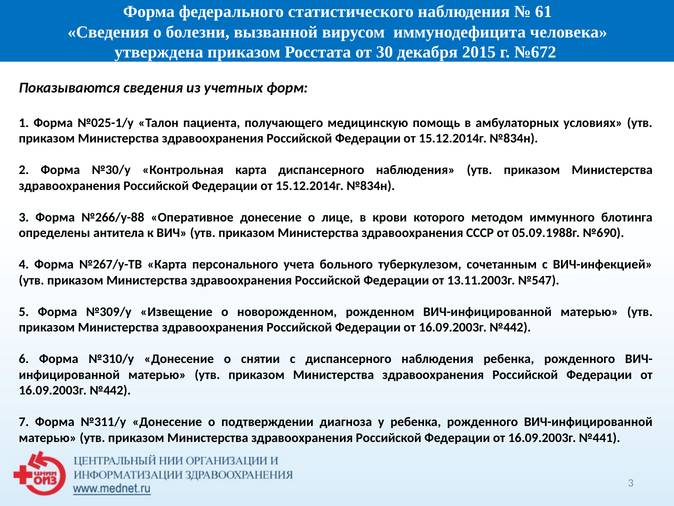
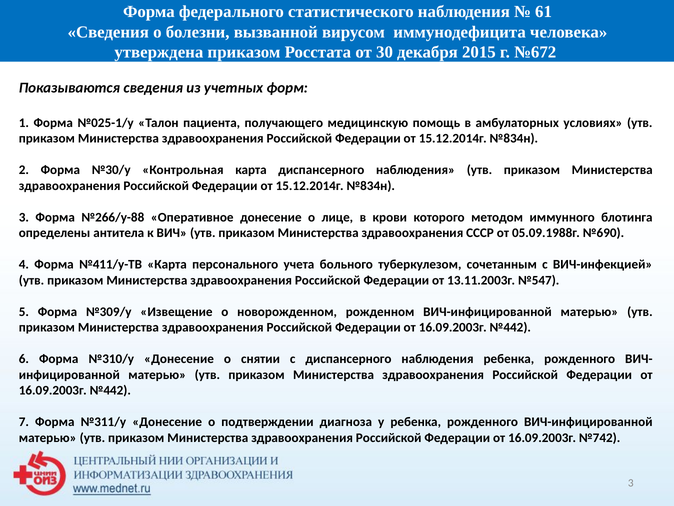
№267/у-ТВ: №267/у-ТВ -> №411/у-ТВ (111, 264)
№441: №441 -> №742 (600, 437)
